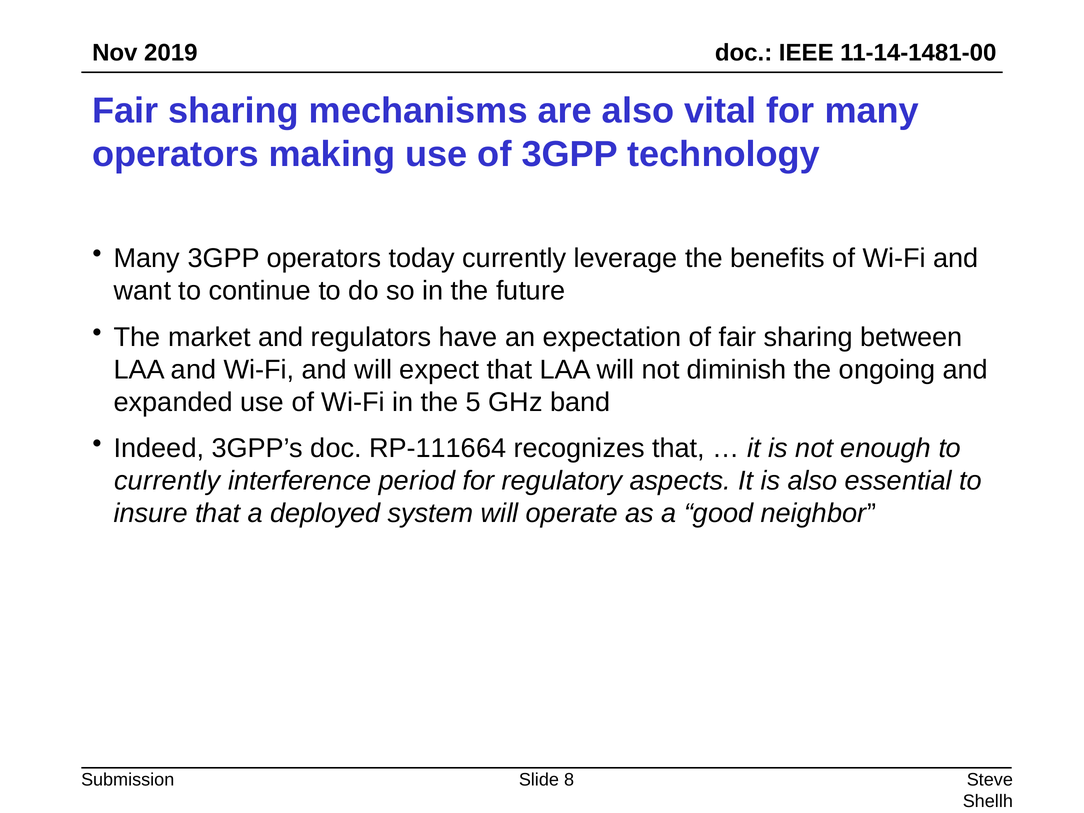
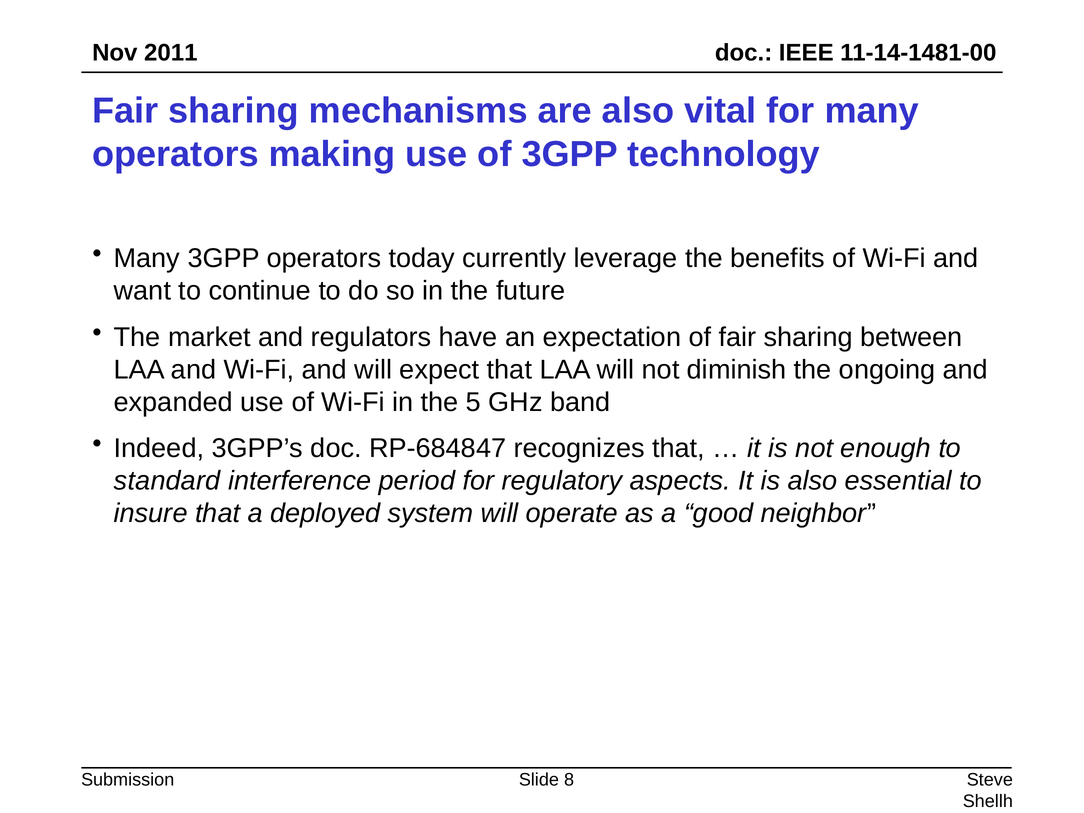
2019: 2019 -> 2011 (171, 53)
RP-111664: RP-111664 -> RP-684847 (438, 448)
currently: currently -> standard (167, 481)
